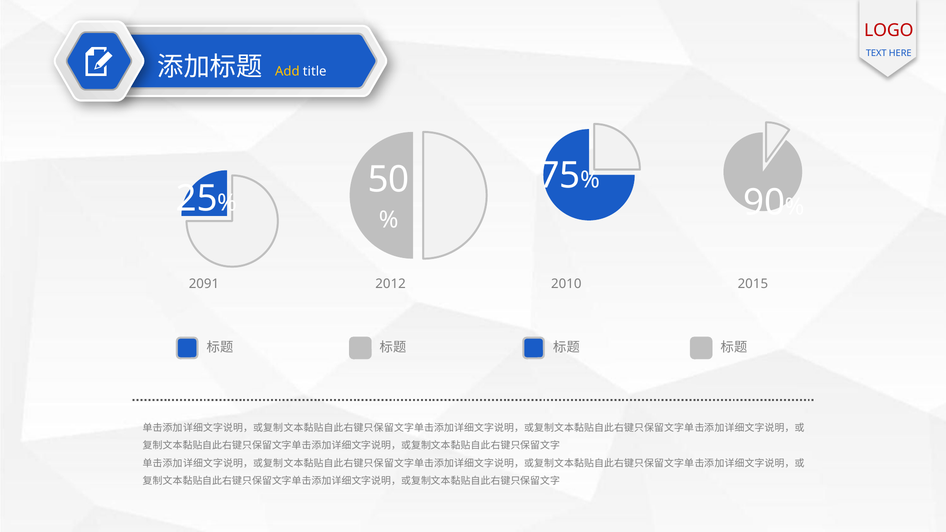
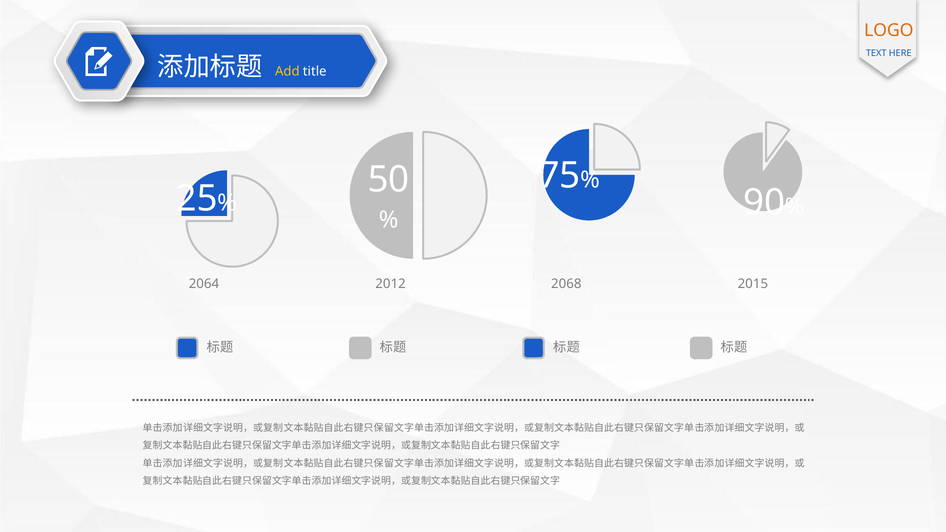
LOGO colour: red -> orange (889, 30)
2091: 2091 -> 2064 (204, 284)
2010: 2010 -> 2068 (566, 284)
